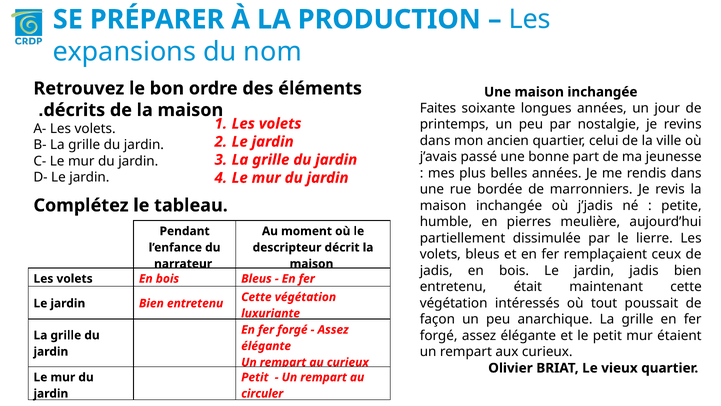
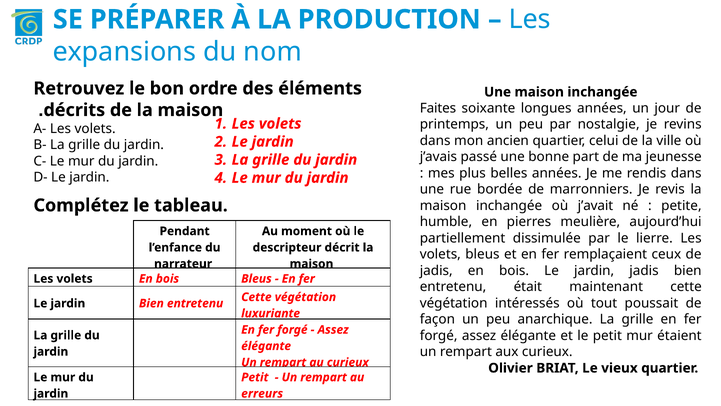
j’jadis: j’jadis -> j’avait (595, 205)
circuler: circuler -> erreurs (262, 393)
